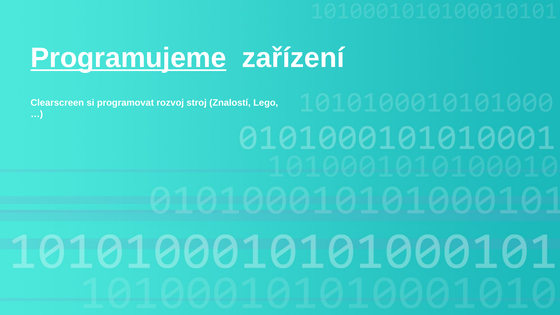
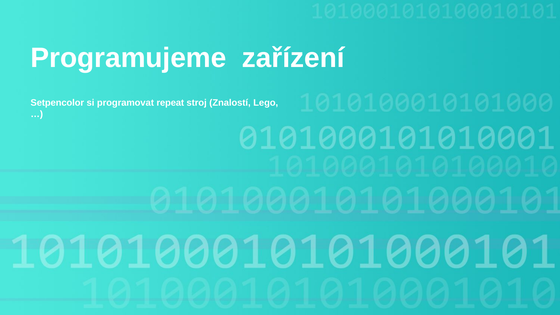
Programujeme underline: present -> none (128, 58)
Clearscreen: Clearscreen -> Setpencolor (57, 103)
rozvoj: rozvoj -> repeat (170, 103)
